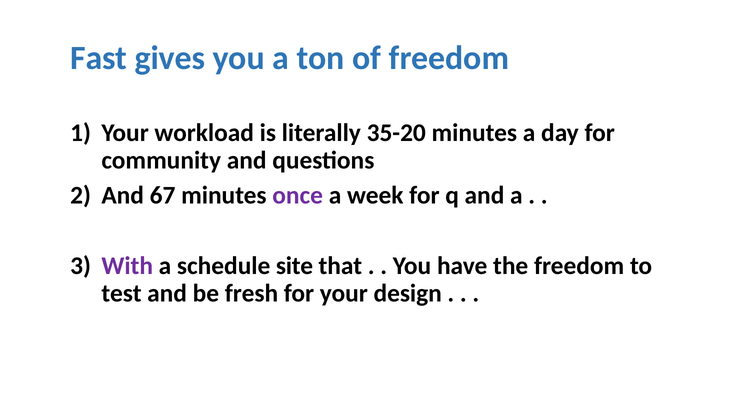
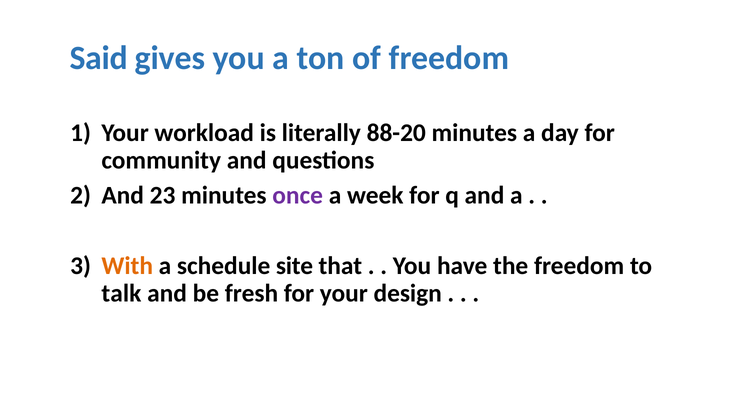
Fast: Fast -> Said (99, 58)
35-20: 35-20 -> 88-20 (396, 133)
67: 67 -> 23 (163, 195)
With colour: purple -> orange (127, 266)
test: test -> talk (121, 293)
